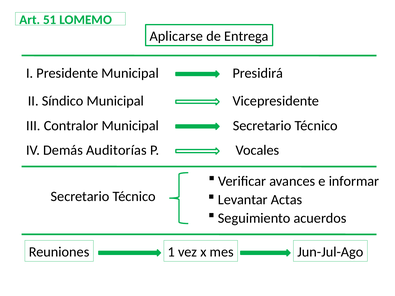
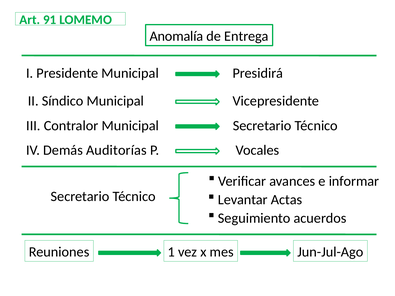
51: 51 -> 91 (50, 20)
Aplicarse: Aplicarse -> Anomalía (176, 36)
